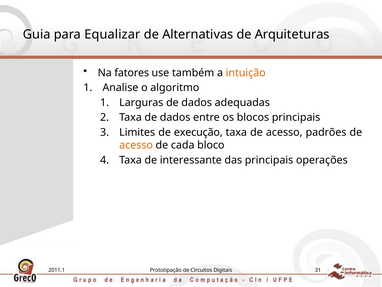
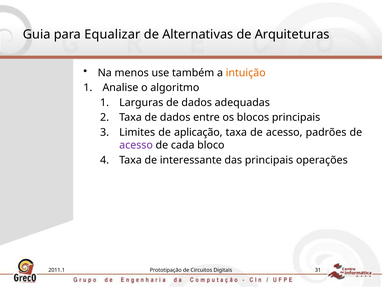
fatores: fatores -> menos (132, 73)
execução: execução -> aplicação (198, 132)
acesso colour: orange -> purple (136, 145)
